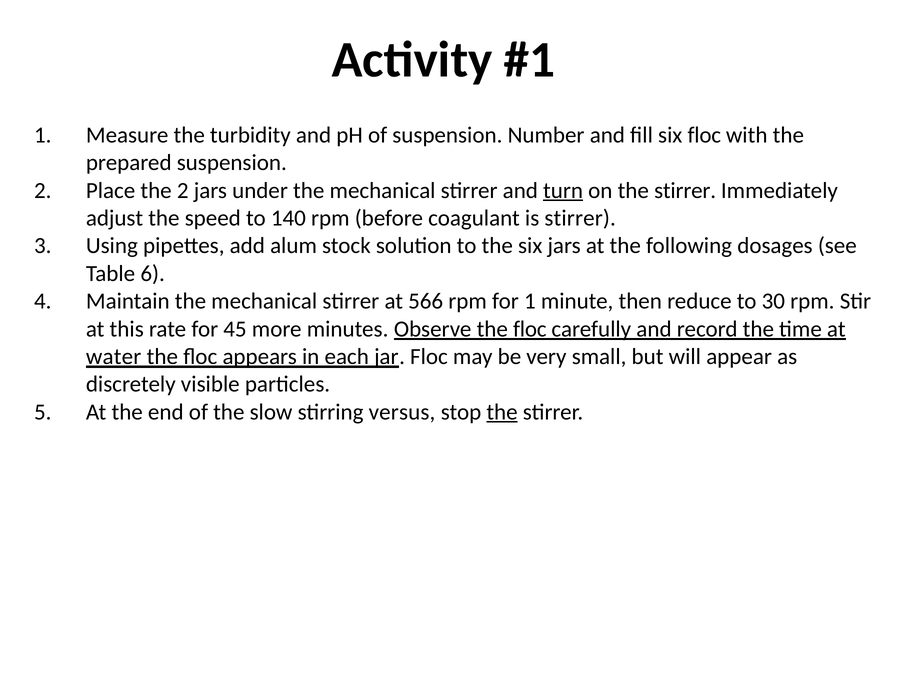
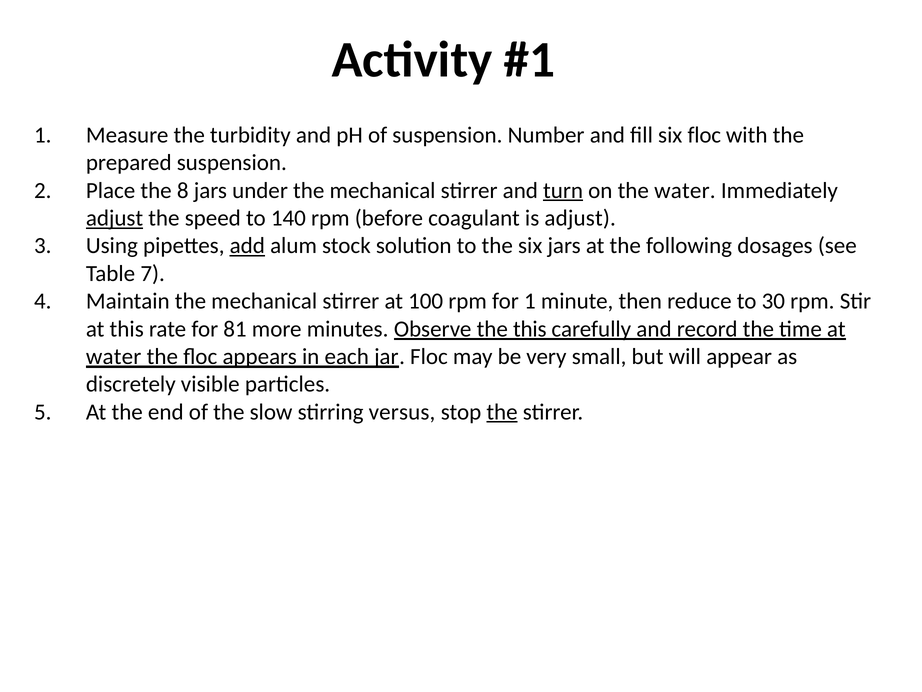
the 2: 2 -> 8 (183, 190)
on the stirrer: stirrer -> water (685, 190)
adjust underline: none -> present (115, 218)
is stirrer: stirrer -> adjust (580, 218)
add underline: none -> present (247, 246)
6: 6 -> 7 (153, 273)
566: 566 -> 100 (426, 301)
45: 45 -> 81 (235, 329)
Observe the floc: floc -> this (530, 329)
